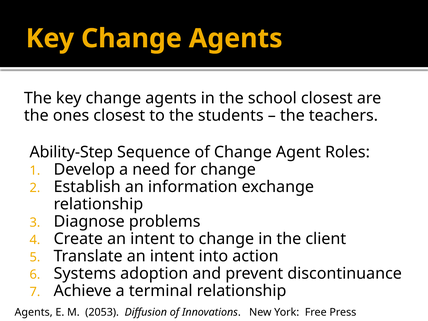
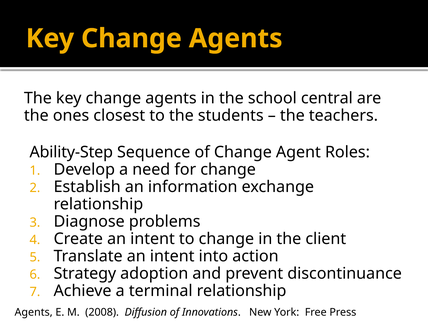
school closest: closest -> central (327, 98)
Systems: Systems -> Strategy (85, 274)
2053: 2053 -> 2008 (102, 312)
